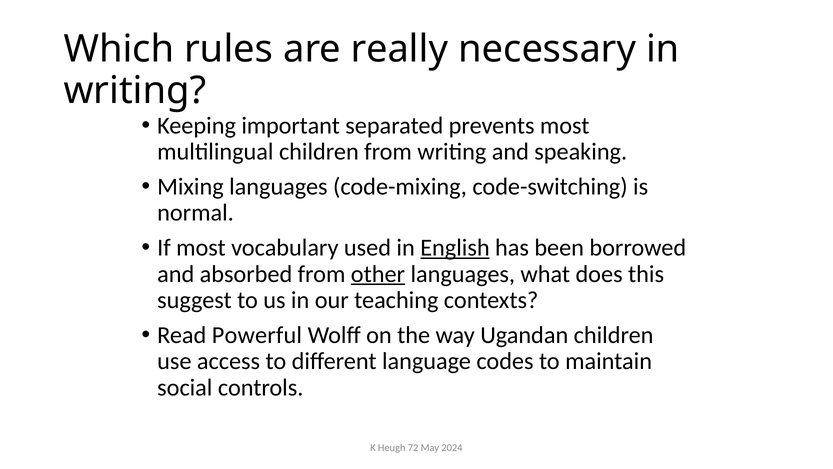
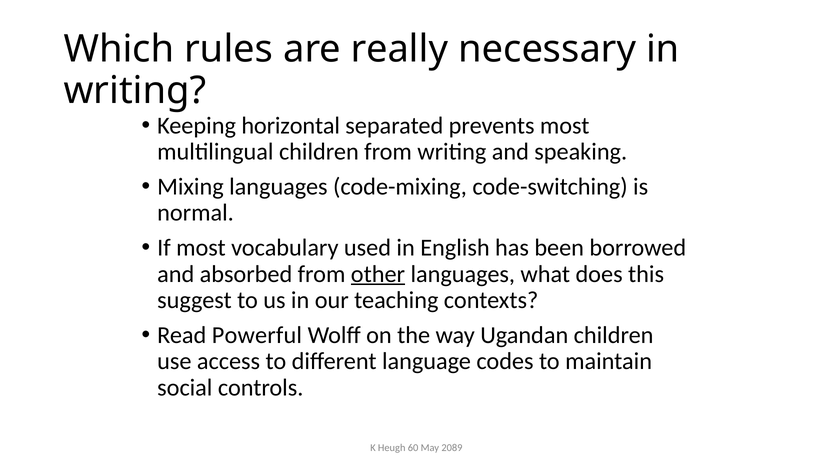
important: important -> horizontal (291, 125)
English underline: present -> none (455, 248)
72: 72 -> 60 (413, 447)
2024: 2024 -> 2089 (452, 447)
